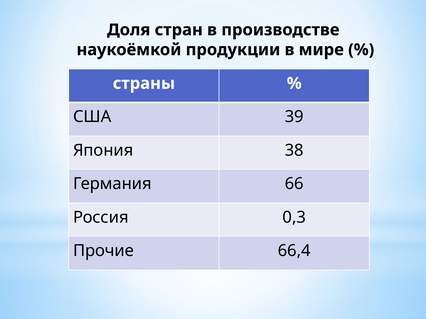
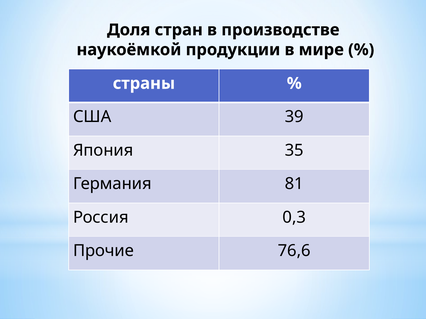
38: 38 -> 35 (294, 151)
66: 66 -> 81 (294, 184)
66,4: 66,4 -> 76,6 (294, 251)
